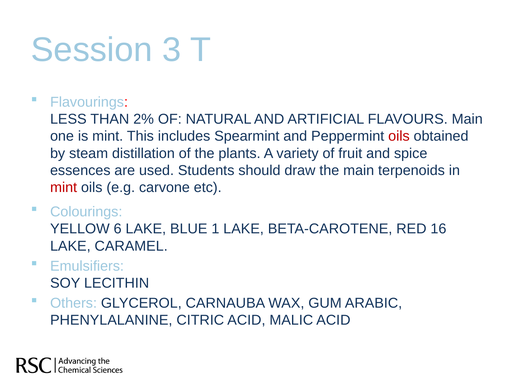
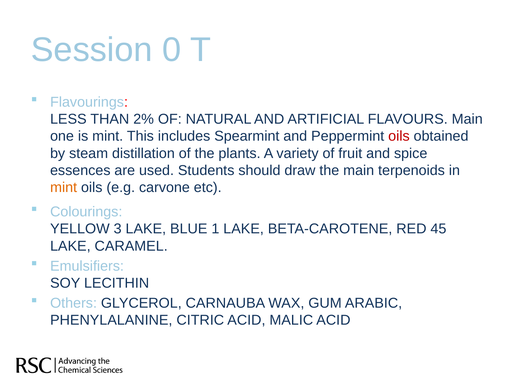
3: 3 -> 0 (172, 50)
mint colour: red -> orange (64, 188)
6: 6 -> 3 (118, 229)
16: 16 -> 45 (438, 229)
